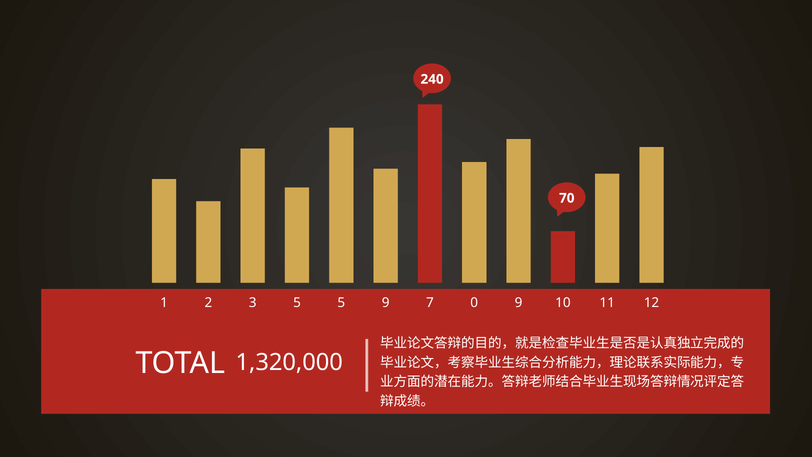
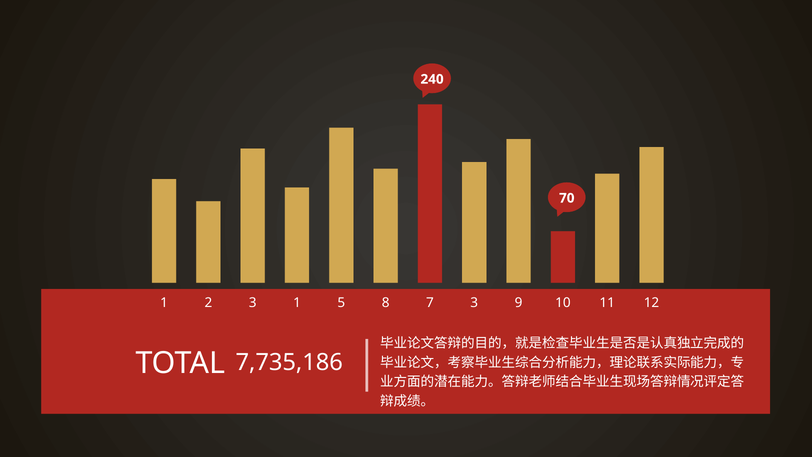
3 5: 5 -> 1 (297, 302)
5 9: 9 -> 8 (386, 302)
7 0: 0 -> 3 (474, 302)
1,320,000: 1,320,000 -> 7,735,186 (289, 362)
